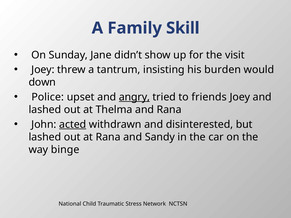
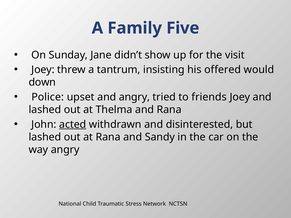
Skill: Skill -> Five (183, 28)
burden: burden -> offered (223, 70)
angry underline: present -> none (134, 97)
way binge: binge -> angry (65, 150)
